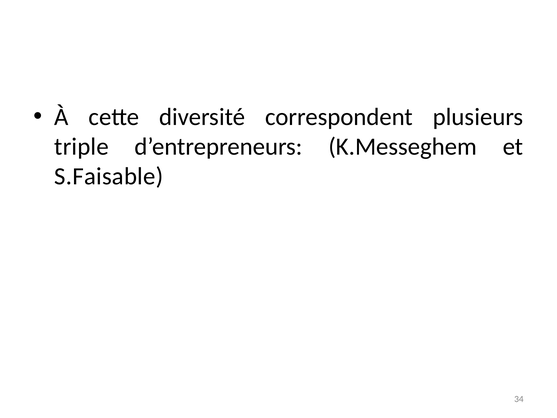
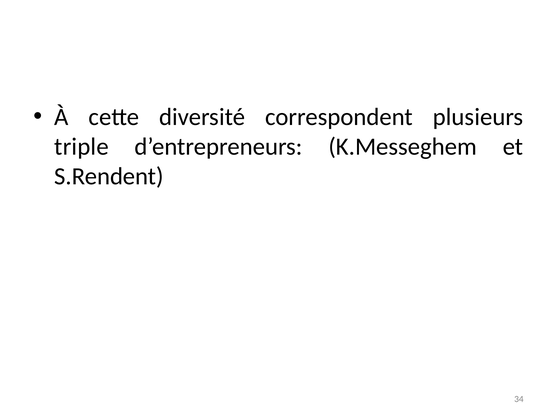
S.Faisable: S.Faisable -> S.Rendent (109, 176)
